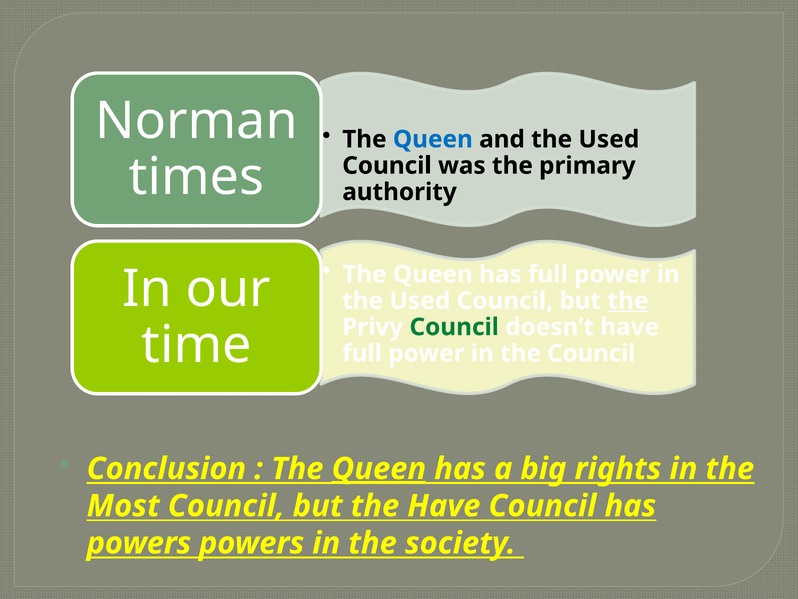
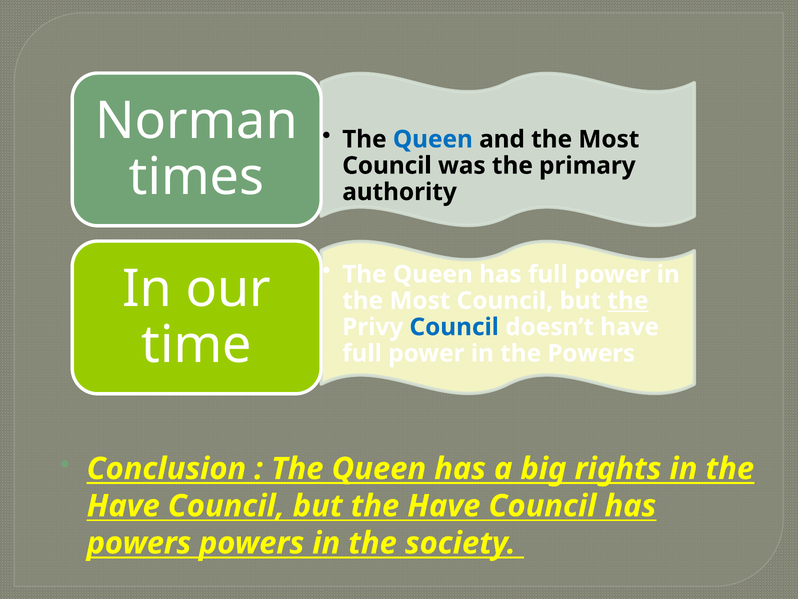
Used: Used -> Most (609, 139)
Used: Used -> Most (420, 301)
Council colour: green -> blue (454, 327)
the Council: Council -> Powers (591, 353)
Queen underline: present -> none (379, 468)
Most: Most -> Have (123, 506)
